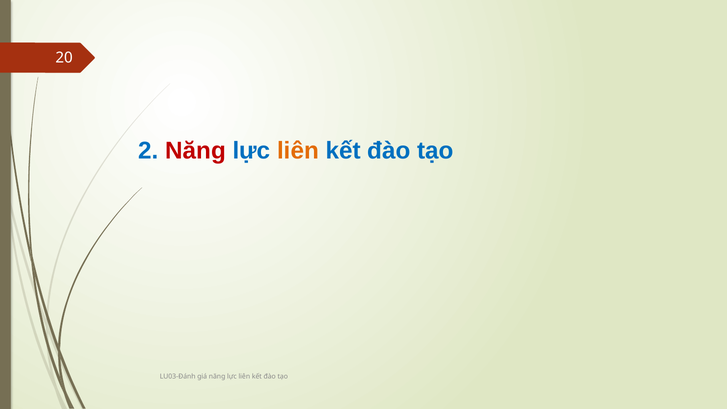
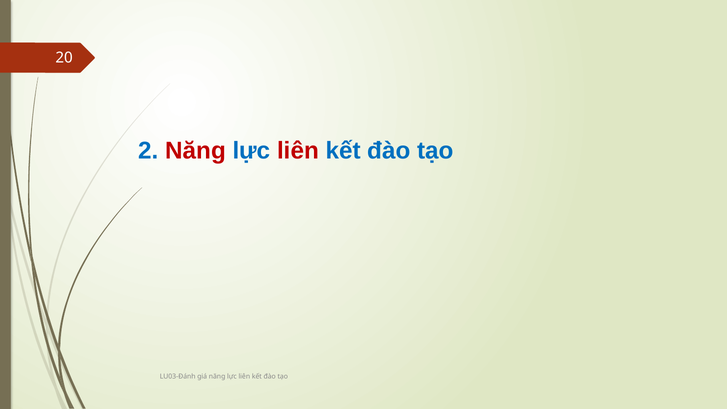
liên colour: orange -> red (298, 151)
